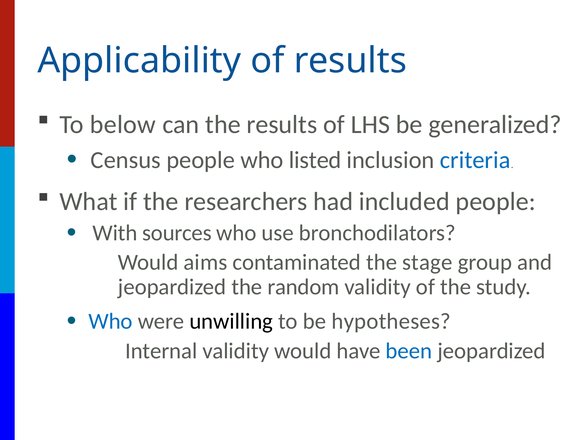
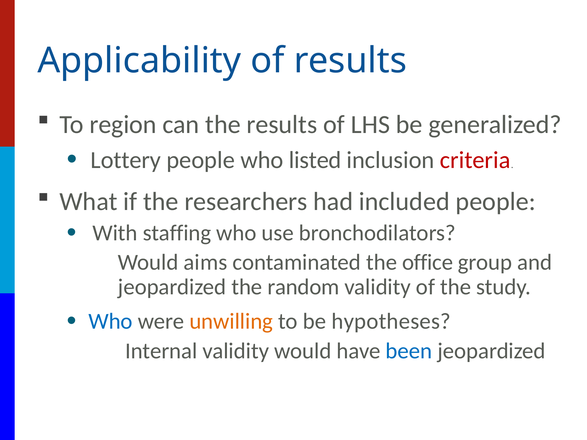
below: below -> region (123, 125)
Census: Census -> Lottery (126, 160)
criteria colour: blue -> red (475, 160)
sources: sources -> staffing (177, 233)
stage: stage -> office (428, 263)
unwilling colour: black -> orange (231, 322)
